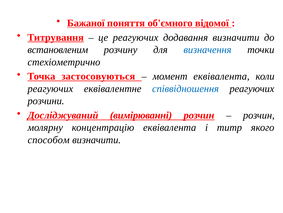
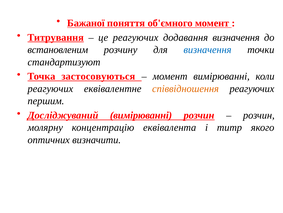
об'ємного відомої: відомої -> момент (212, 23)
додавання визначити: визначити -> визначення (236, 37)
стехіометрично: стехіометрично -> стандартизуют (64, 62)
момент еквівалента: еквівалента -> вимірюванні (222, 76)
співвідношення colour: blue -> orange (185, 88)
розчини: розчини -> першим (46, 101)
способом: способом -> оптичних (49, 139)
